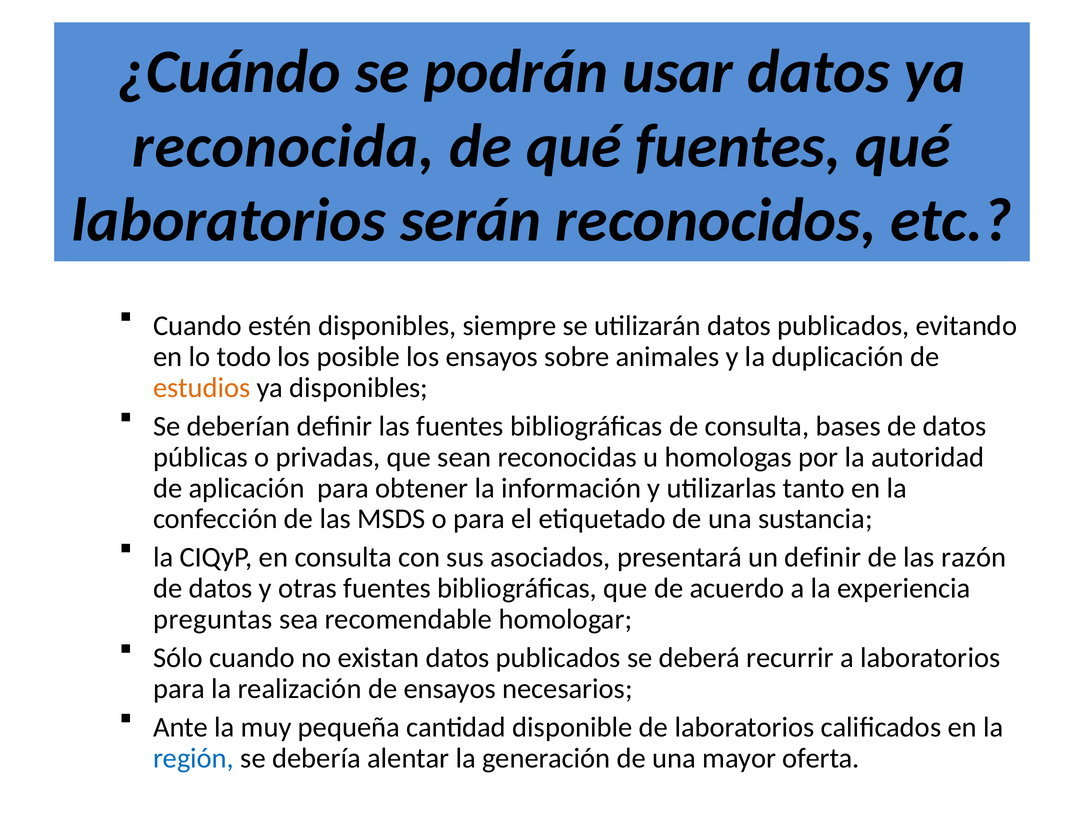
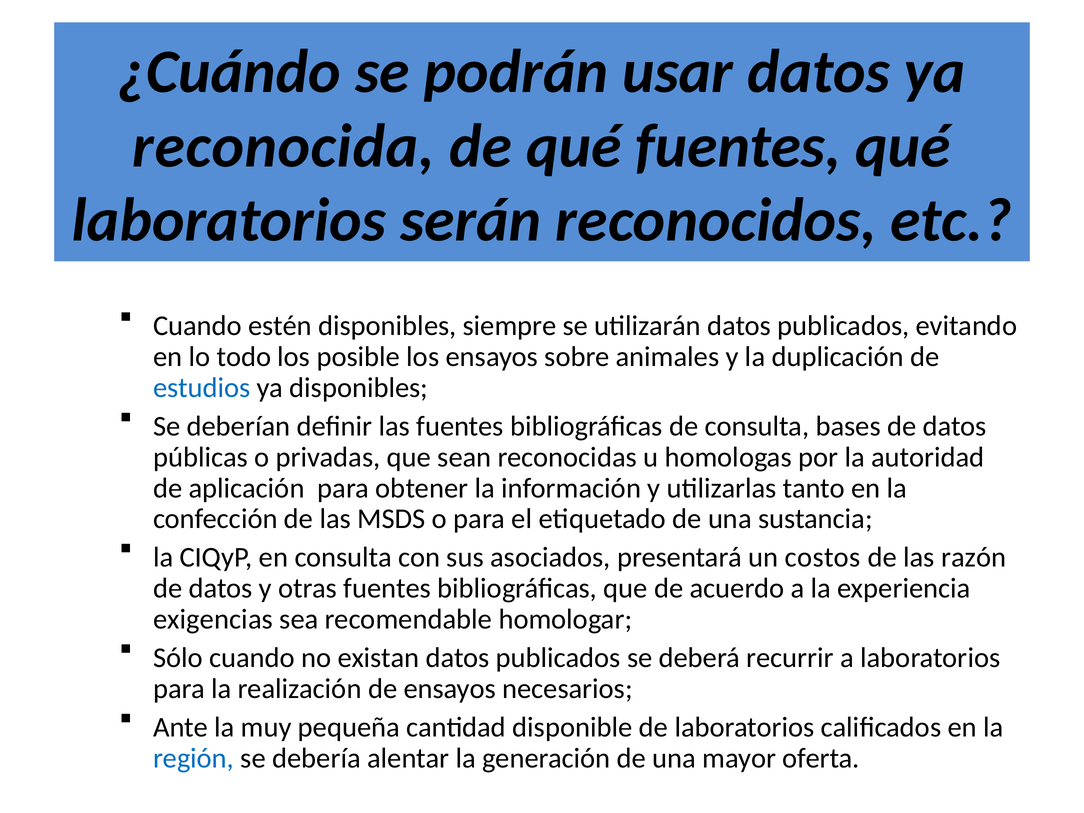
estudios colour: orange -> blue (202, 388)
un definir: definir -> costos (823, 557)
preguntas: preguntas -> exigencias (213, 619)
